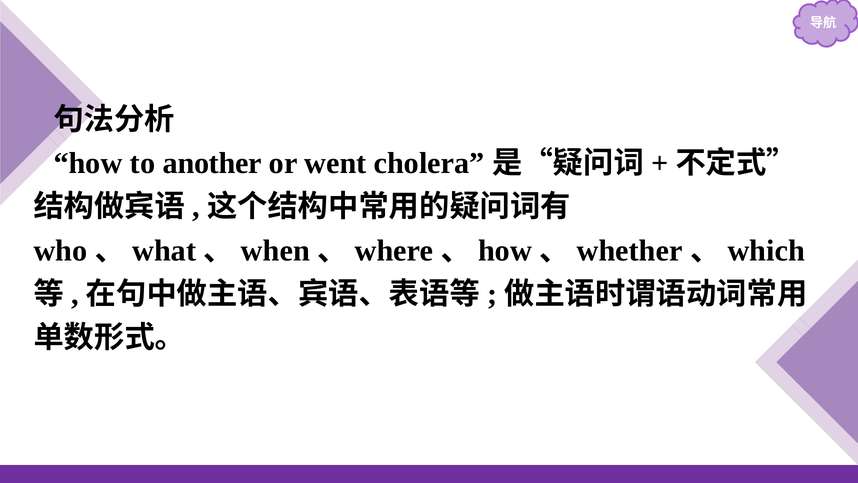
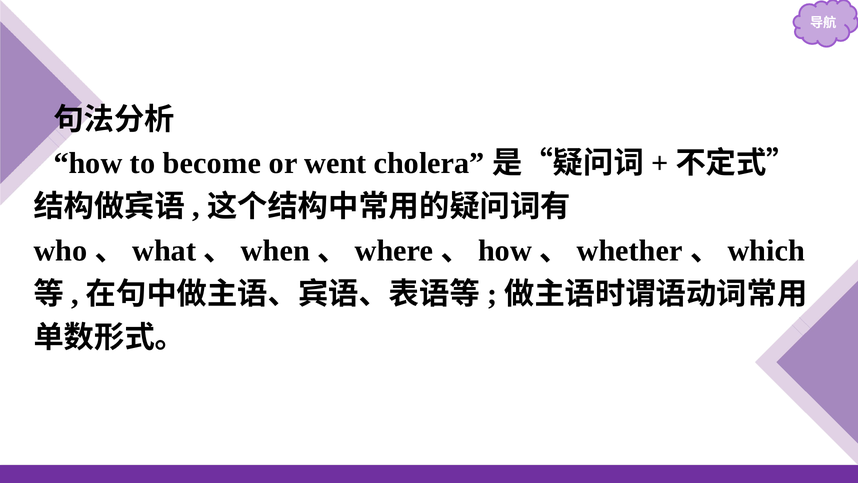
another: another -> become (212, 163)
